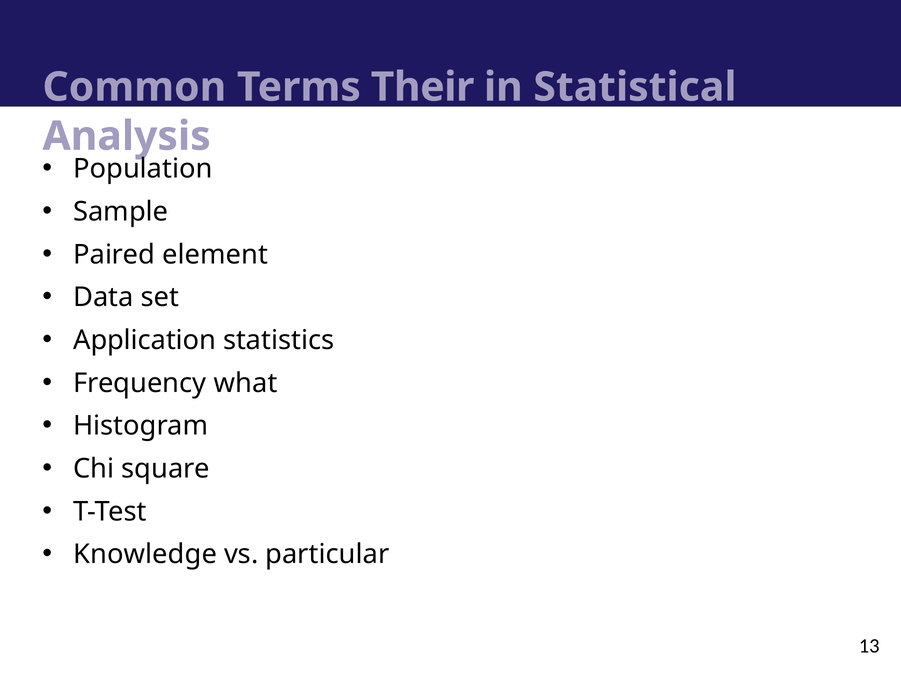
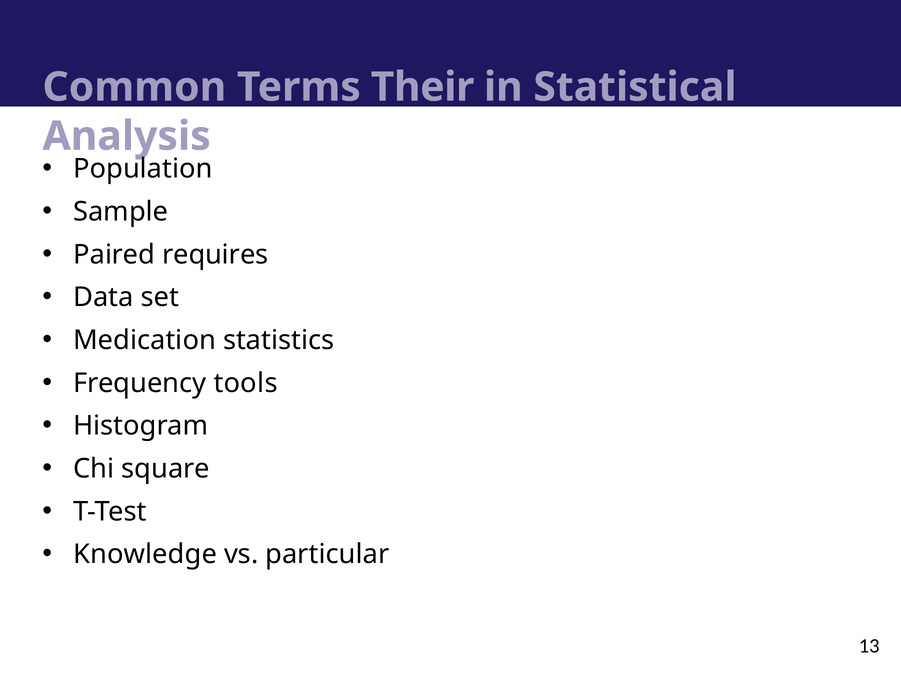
element: element -> requires (215, 255)
Application: Application -> Medication (145, 340)
what: what -> tools (246, 383)
